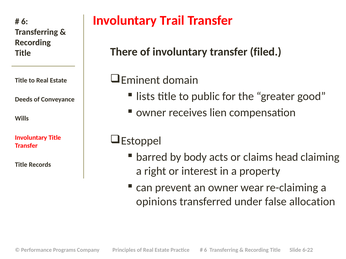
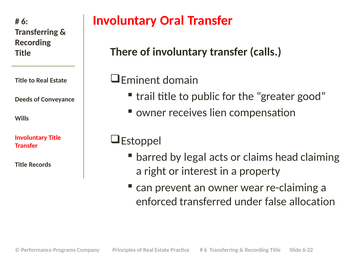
Trail: Trail -> Oral (172, 20)
filed: filed -> calls (266, 52)
lists: lists -> trail (146, 97)
body: body -> legal (195, 157)
opinions: opinions -> enforced (157, 202)
